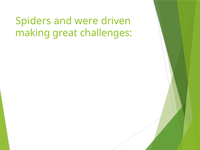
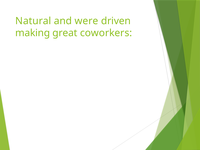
Spiders: Spiders -> Natural (33, 21)
challenges: challenges -> coworkers (106, 33)
